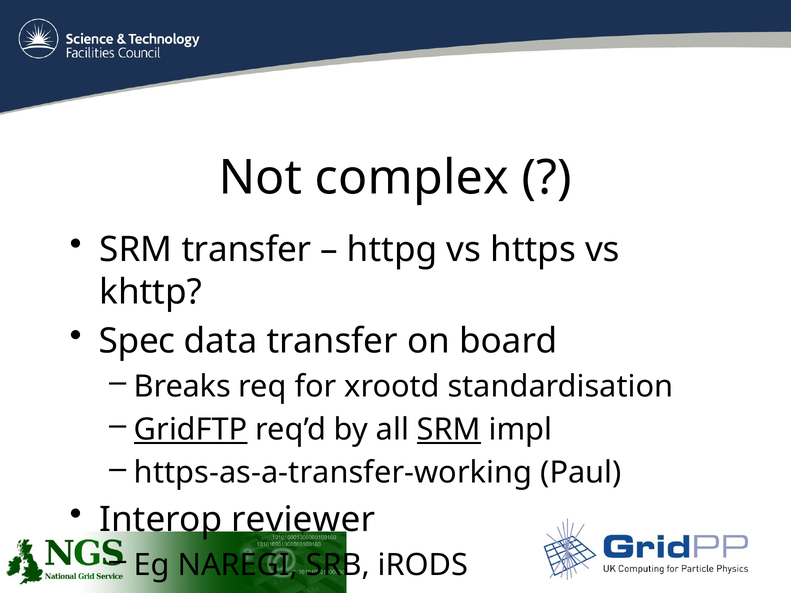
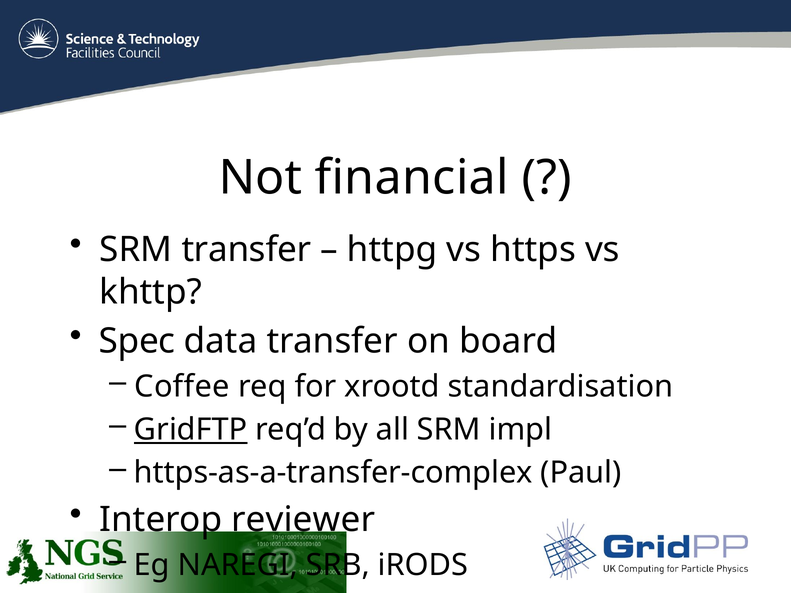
complex: complex -> financial (412, 178)
Breaks: Breaks -> Coffee (182, 387)
SRM underline: present -> none (449, 430)
https-as-a-transfer-working: https-as-a-transfer-working -> https-as-a-transfer-complex (333, 473)
